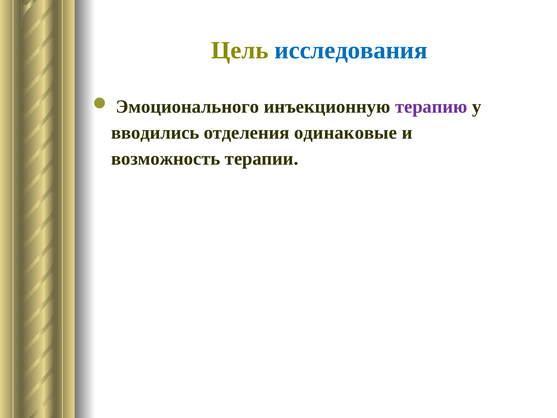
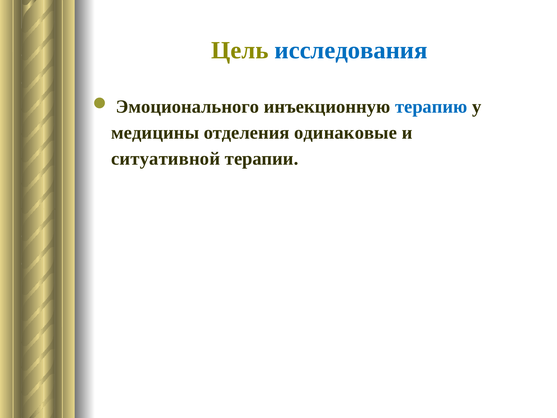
терапию colour: purple -> blue (431, 107)
вводились: вводились -> медицины (155, 133)
возможность: возможность -> ситуативной (166, 159)
